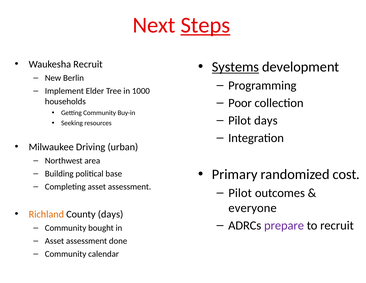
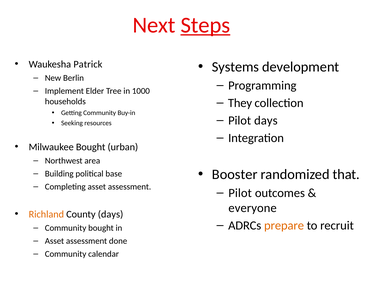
Waukesha Recruit: Recruit -> Patrick (88, 64)
Systems underline: present -> none (235, 67)
Poor: Poor -> They (240, 103)
Milwaukee Driving: Driving -> Bought (91, 147)
Primary: Primary -> Booster (235, 174)
cost: cost -> that (346, 174)
prepare colour: purple -> orange (284, 225)
